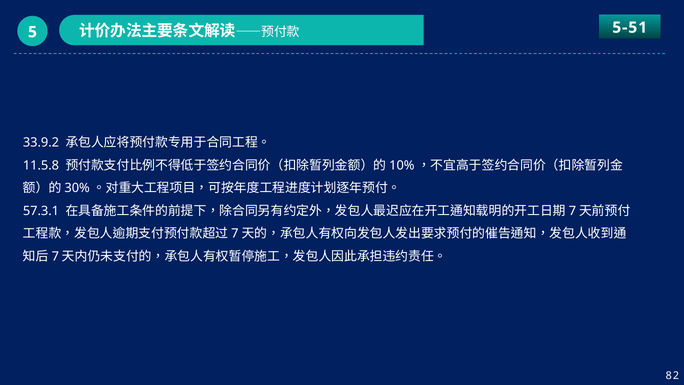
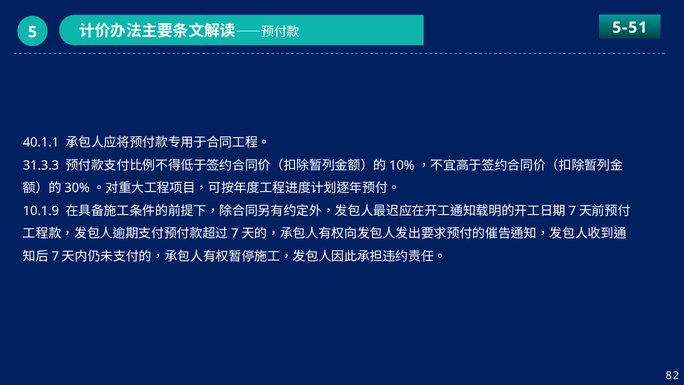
33.9.2: 33.9.2 -> 40.1.1 (41, 143)
11.5.8: 11.5.8 -> 31.3.3 (41, 165)
57.3.1: 57.3.1 -> 10.1.9 (41, 211)
